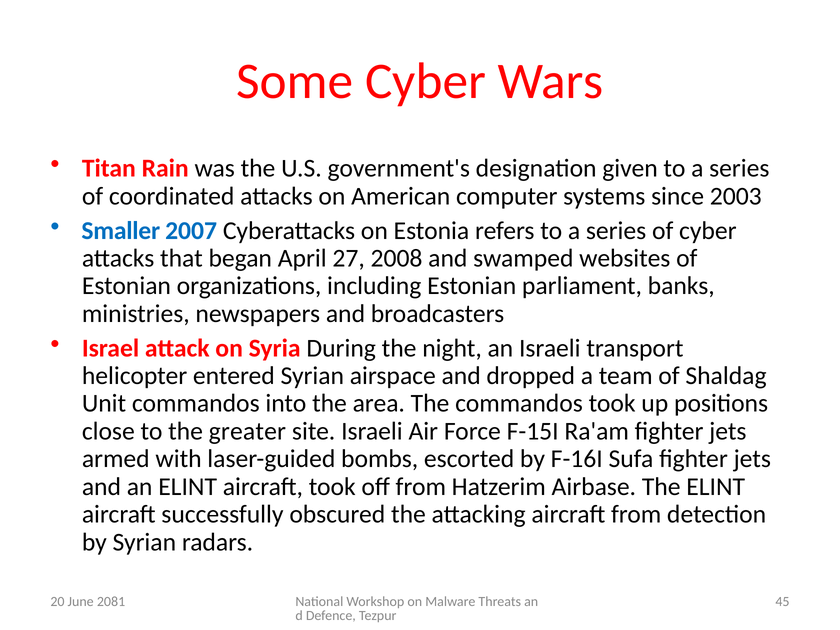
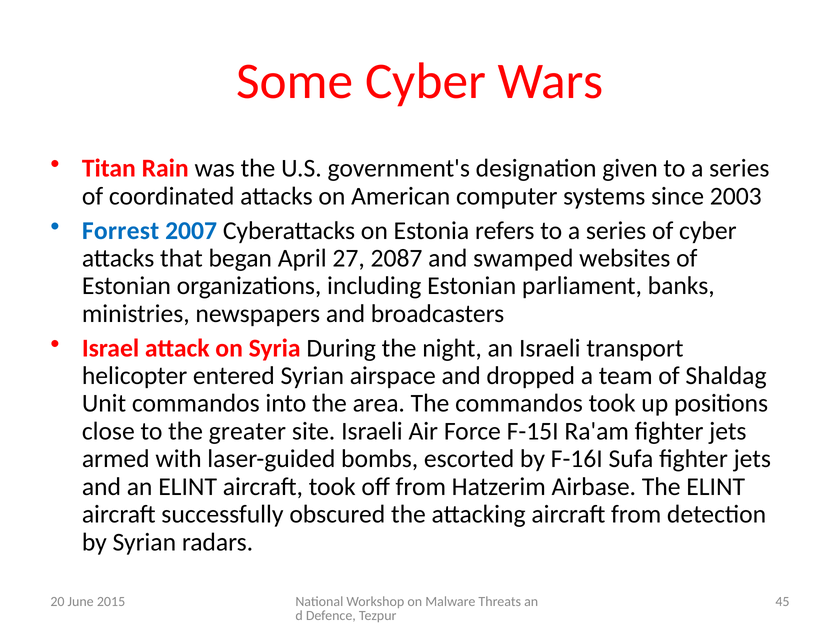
Smaller: Smaller -> Forrest (121, 231)
2008: 2008 -> 2087 (397, 258)
2081: 2081 -> 2015 (111, 602)
